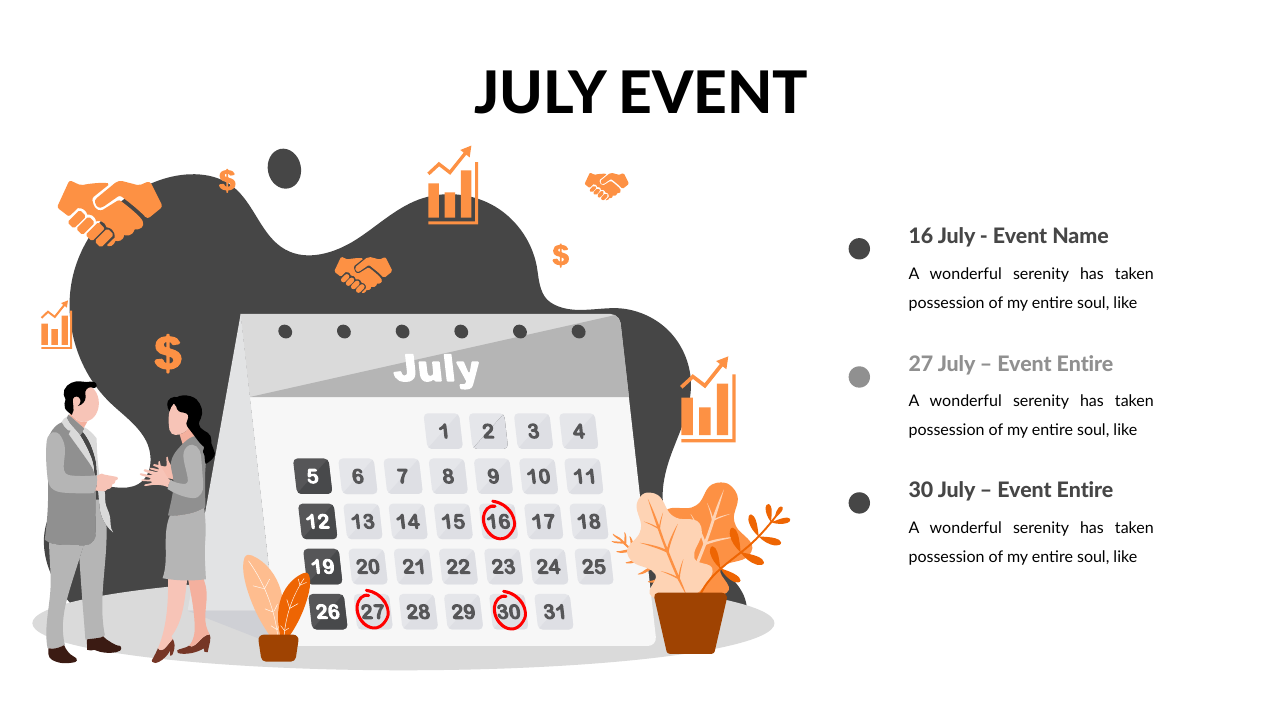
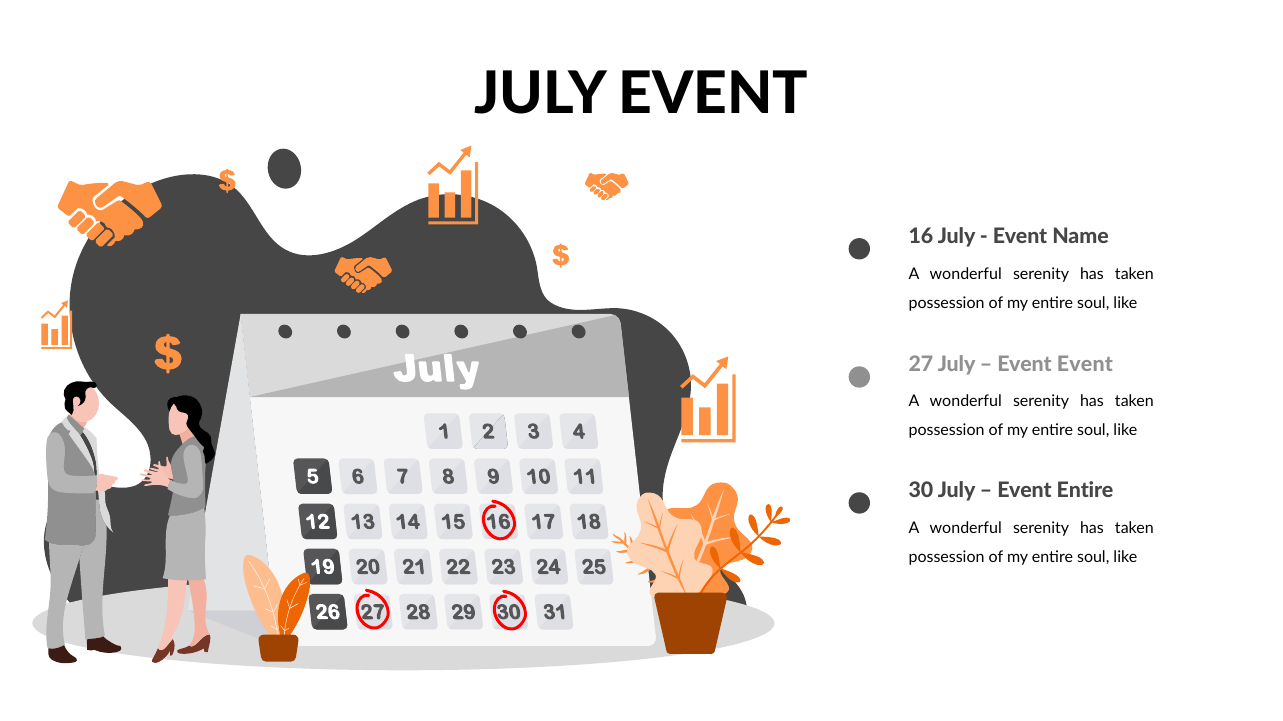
Entire: Entire -> Event (1085, 365)
